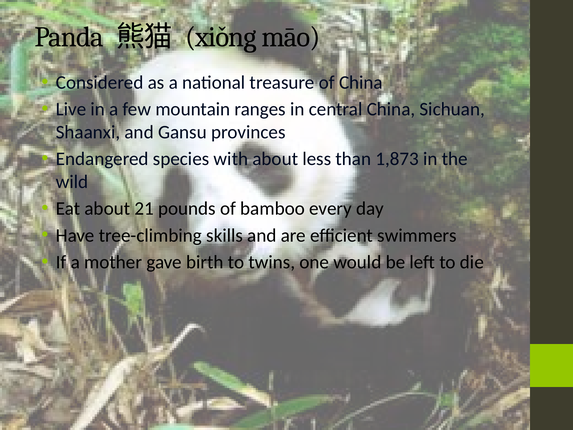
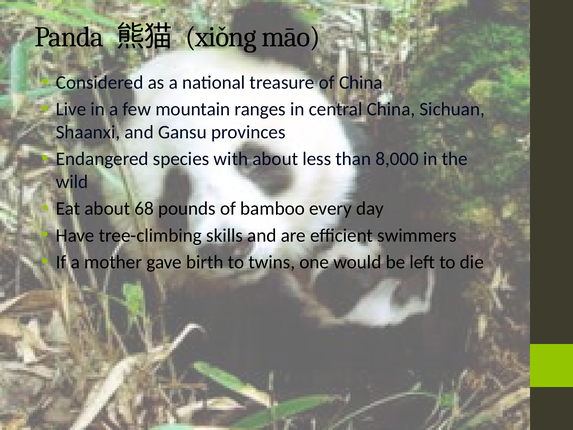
1,873: 1,873 -> 8,000 (397, 159)
21: 21 -> 68 (144, 209)
